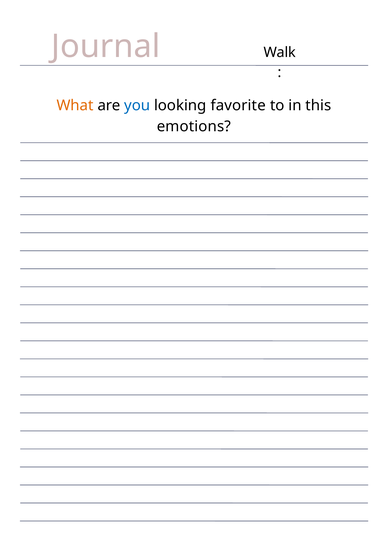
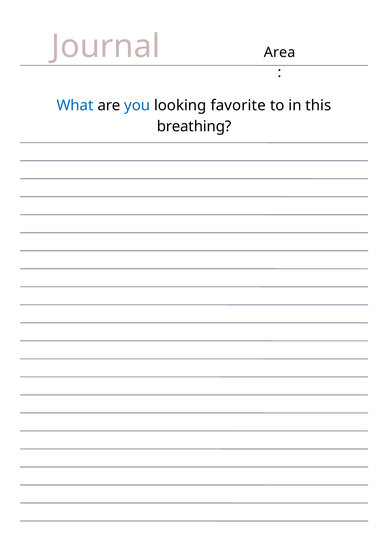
Walk: Walk -> Area (280, 52)
What colour: orange -> blue (75, 106)
emotions: emotions -> breathing (194, 127)
